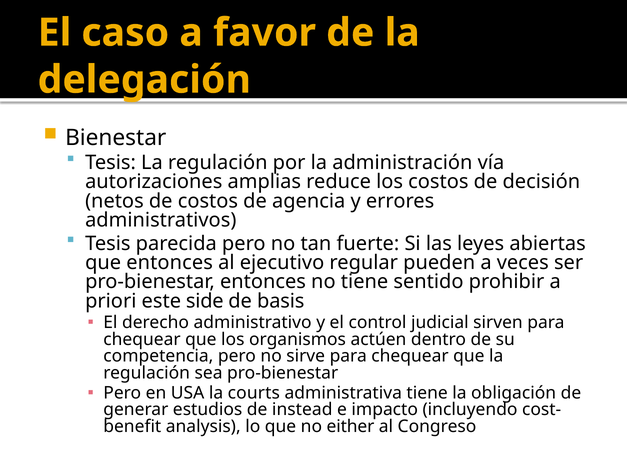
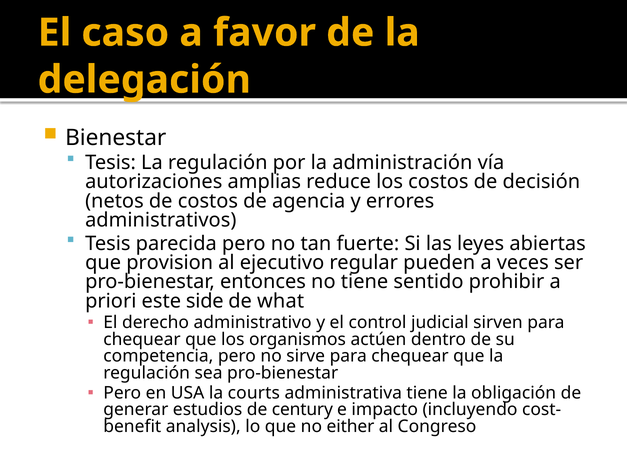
que entonces: entonces -> provision (170, 263)
basis: basis -> what (281, 301)
instead: instead -> century (302, 410)
